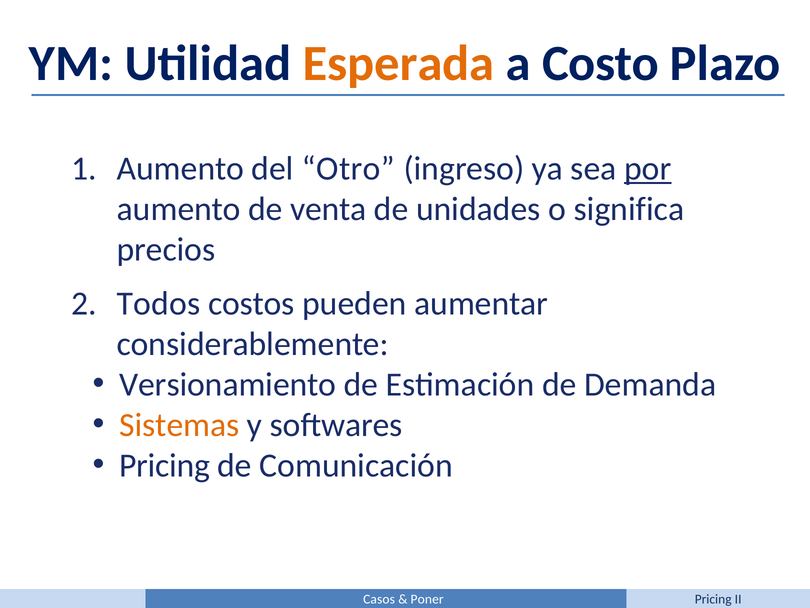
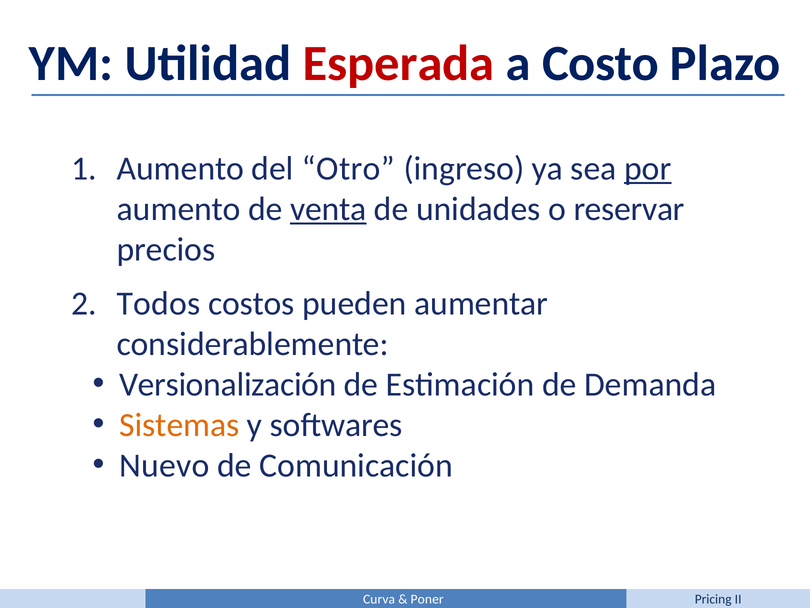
Esperada colour: orange -> red (399, 63)
venta underline: none -> present (328, 209)
significa: significa -> reservar (629, 209)
Versionamiento: Versionamiento -> Versionalización (228, 384)
Pricing: Pricing -> Nuevo (164, 465)
Casos: Casos -> Curva (379, 599)
